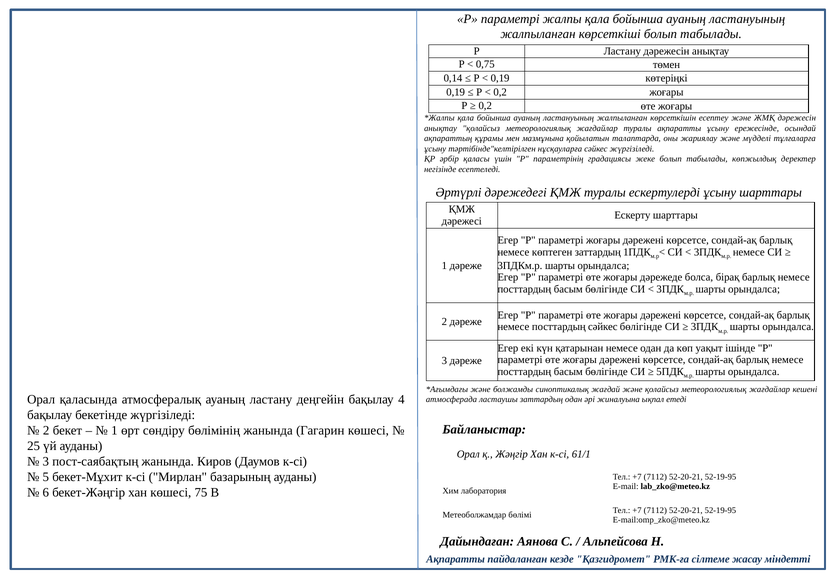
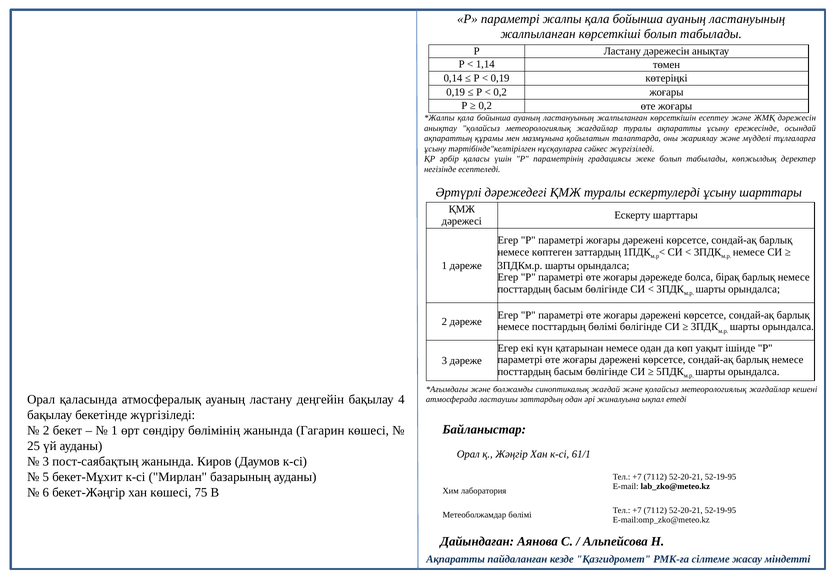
0,75: 0,75 -> 1,14 (485, 64)
посттардың сәйкес: сәйкес -> бөлімі (603, 327)
